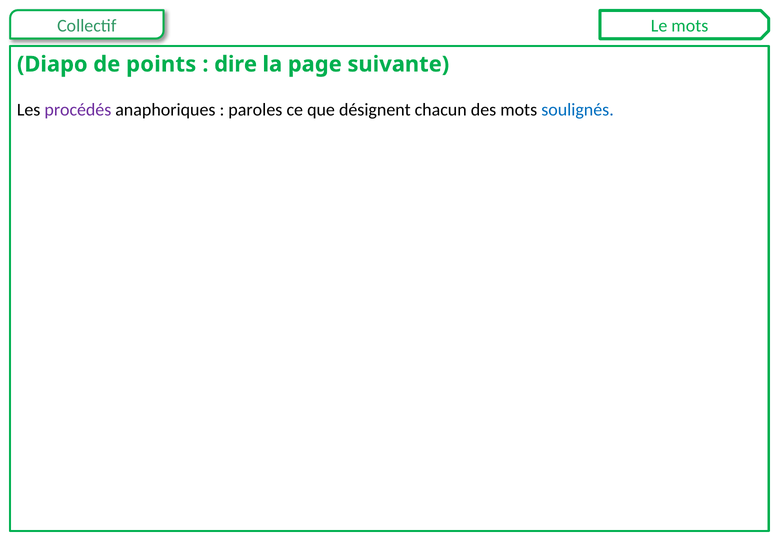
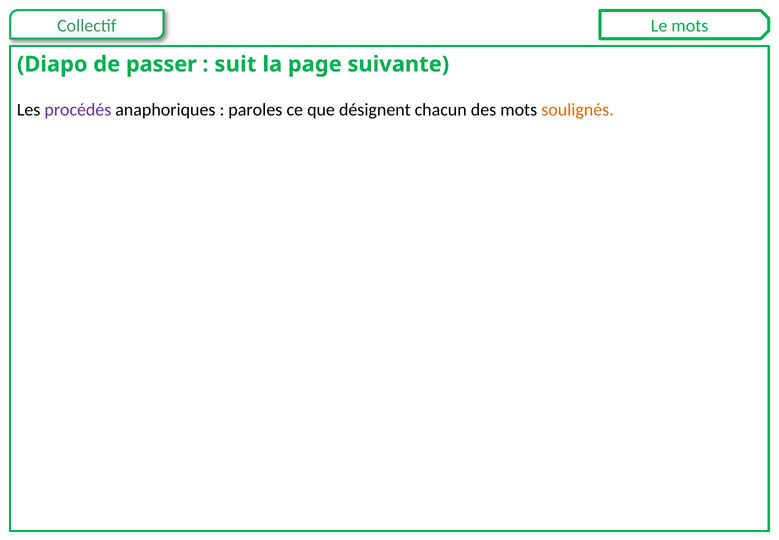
points: points -> passer (161, 64)
dire: dire -> suit (235, 64)
soulignés colour: blue -> orange (578, 110)
